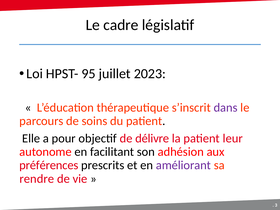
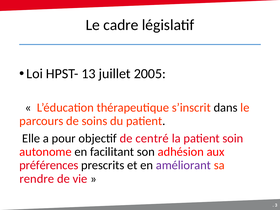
95: 95 -> 13 (89, 74)
2023: 2023 -> 2005 (150, 74)
dans colour: purple -> black (226, 108)
délivre: délivre -> centré (152, 138)
leur: leur -> soin (233, 138)
